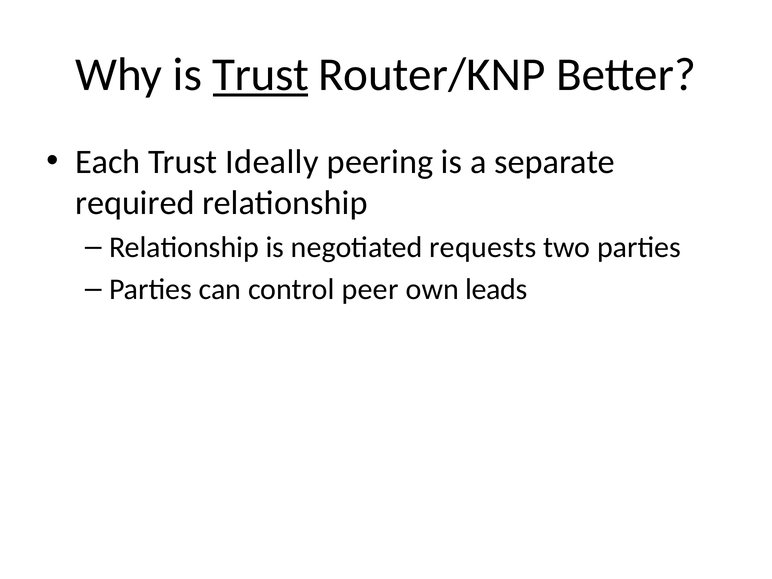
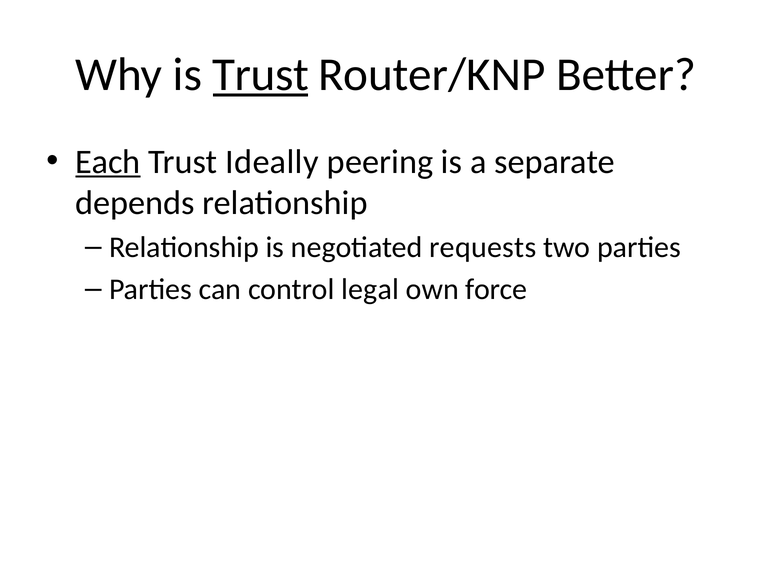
Each underline: none -> present (108, 162)
required: required -> depends (135, 203)
peer: peer -> legal (370, 290)
leads: leads -> force (496, 290)
